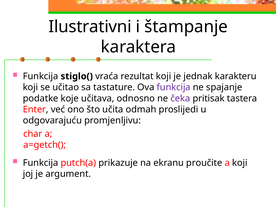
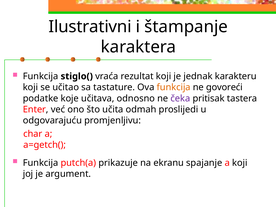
funkcija colour: purple -> orange (174, 87)
spajanje: spajanje -> govoreći (224, 87)
proučite: proučite -> spajanje (204, 163)
